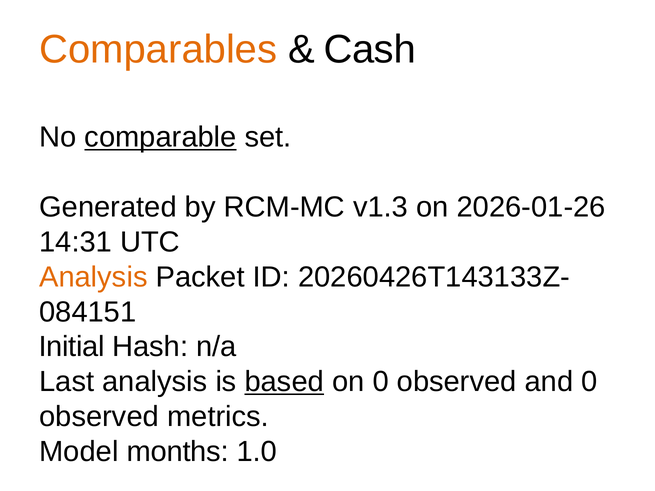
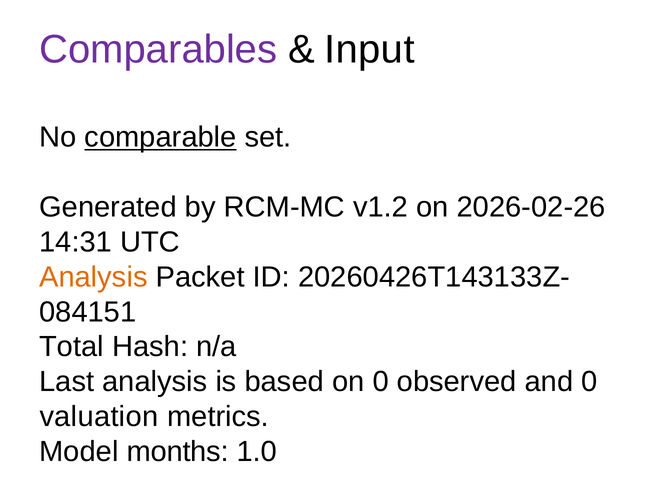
Comparables colour: orange -> purple (158, 50)
Cash: Cash -> Input (369, 50)
v1.3: v1.3 -> v1.2 (381, 207)
2026-01-26: 2026-01-26 -> 2026-02-26 (531, 207)
Initial: Initial -> Total (72, 347)
based underline: present -> none (284, 382)
observed: observed -> valuation (99, 417)
